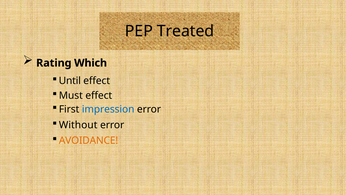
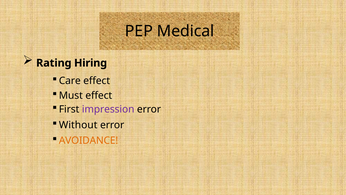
Treated: Treated -> Medical (186, 31)
Which: Which -> Hiring (91, 63)
Until: Until -> Care (70, 81)
impression colour: blue -> purple (108, 109)
